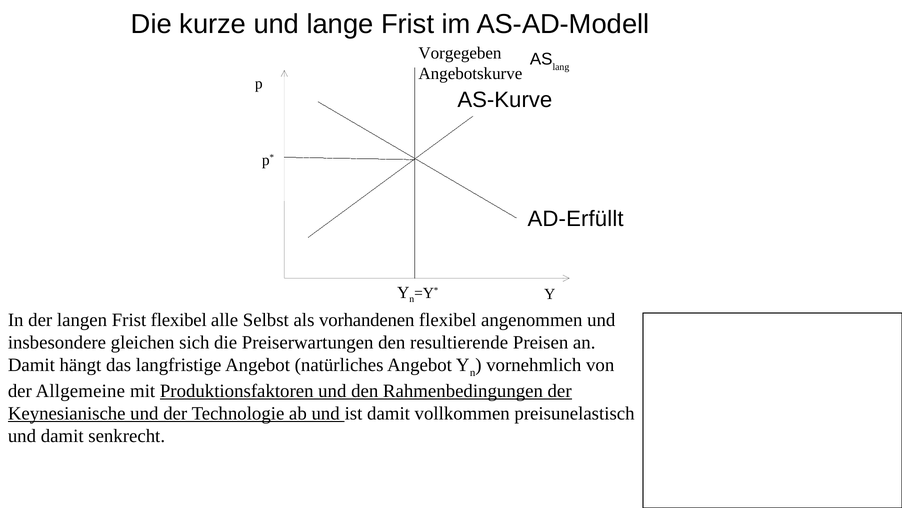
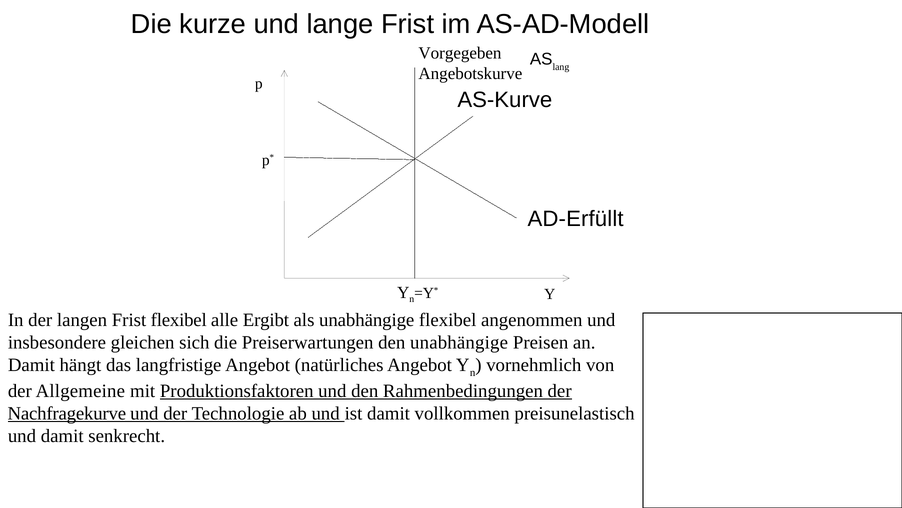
Selbst: Selbst -> Ergibt (266, 320)
als vorhandenen: vorhandenen -> unabhängige (367, 320)
den resultierende: resultierende -> unabhängige (459, 342)
Keynesianische: Keynesianische -> Nachfragekurve (67, 413)
